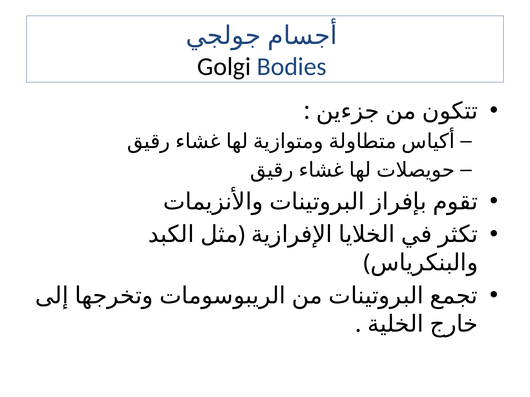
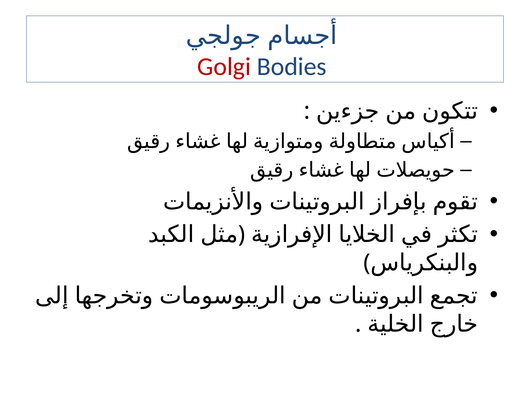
Golgi colour: black -> red (224, 67)
